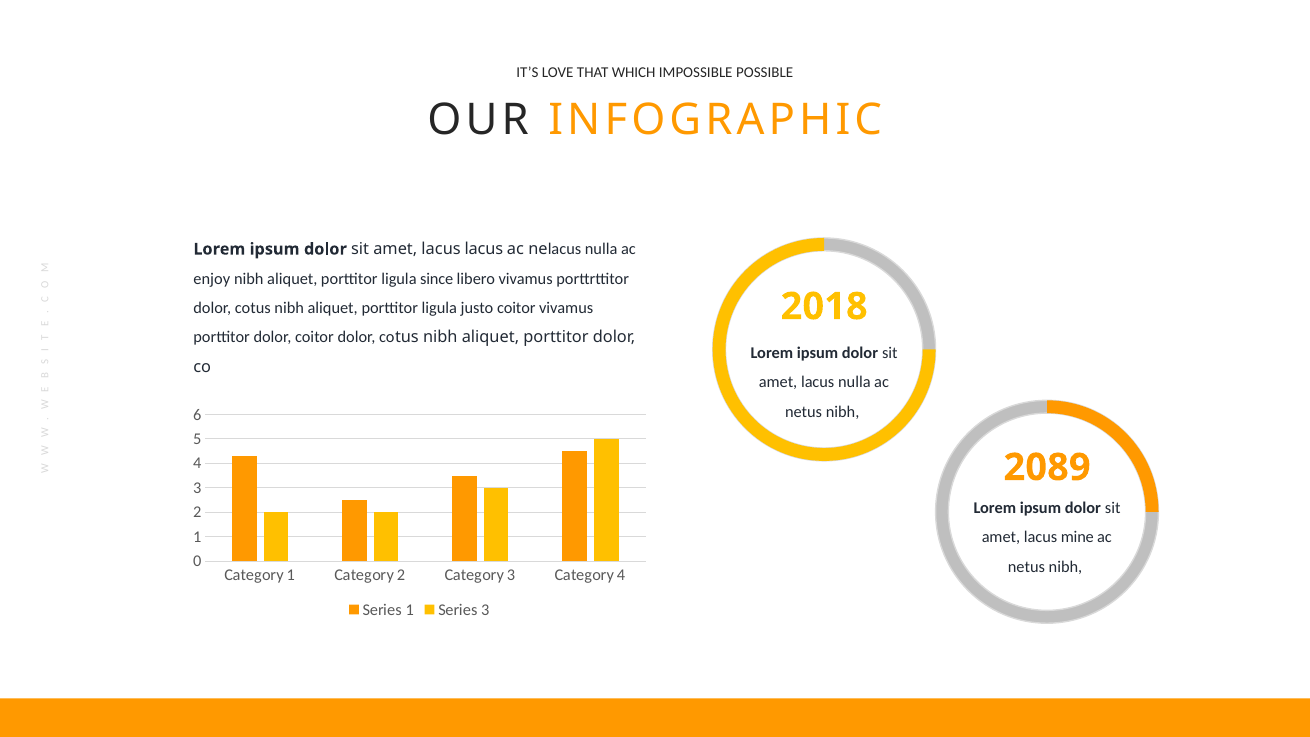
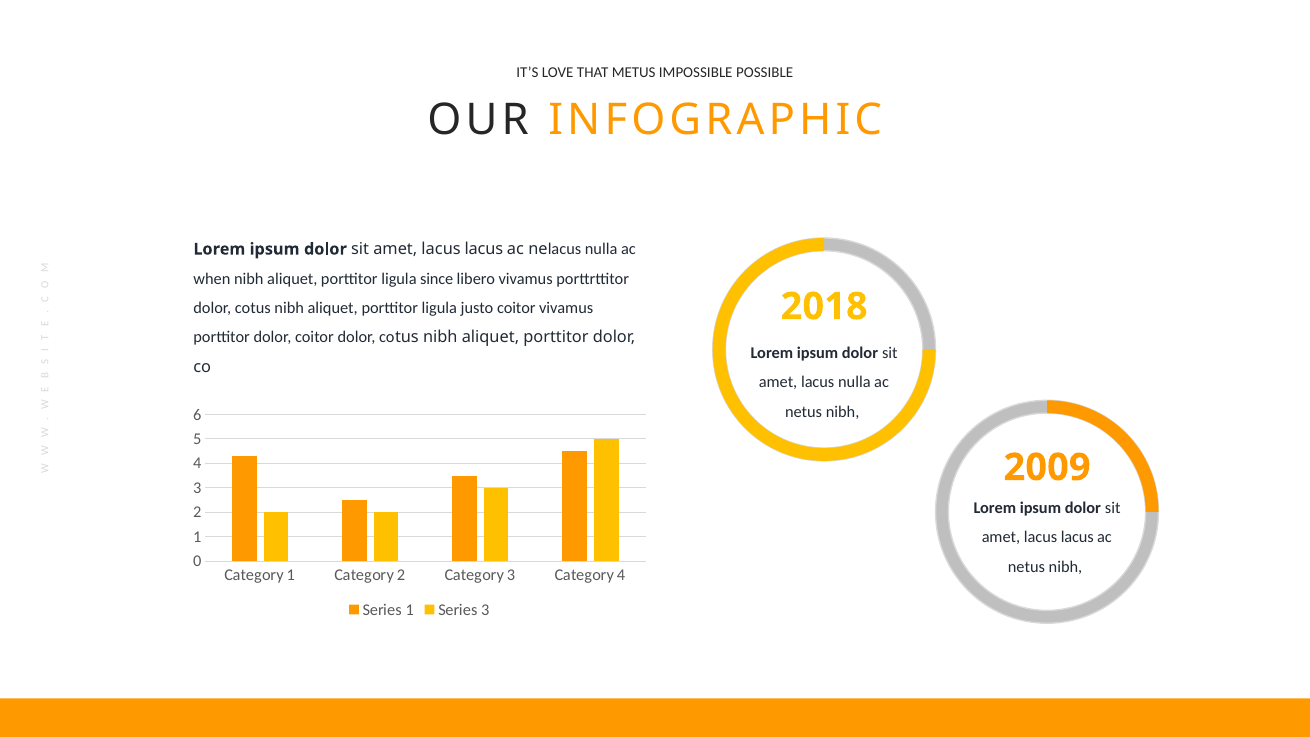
WHICH: WHICH -> METUS (634, 72)
enjoy: enjoy -> when (212, 279)
2089: 2089 -> 2009 (1047, 467)
mine: mine -> lacus (1077, 537)
